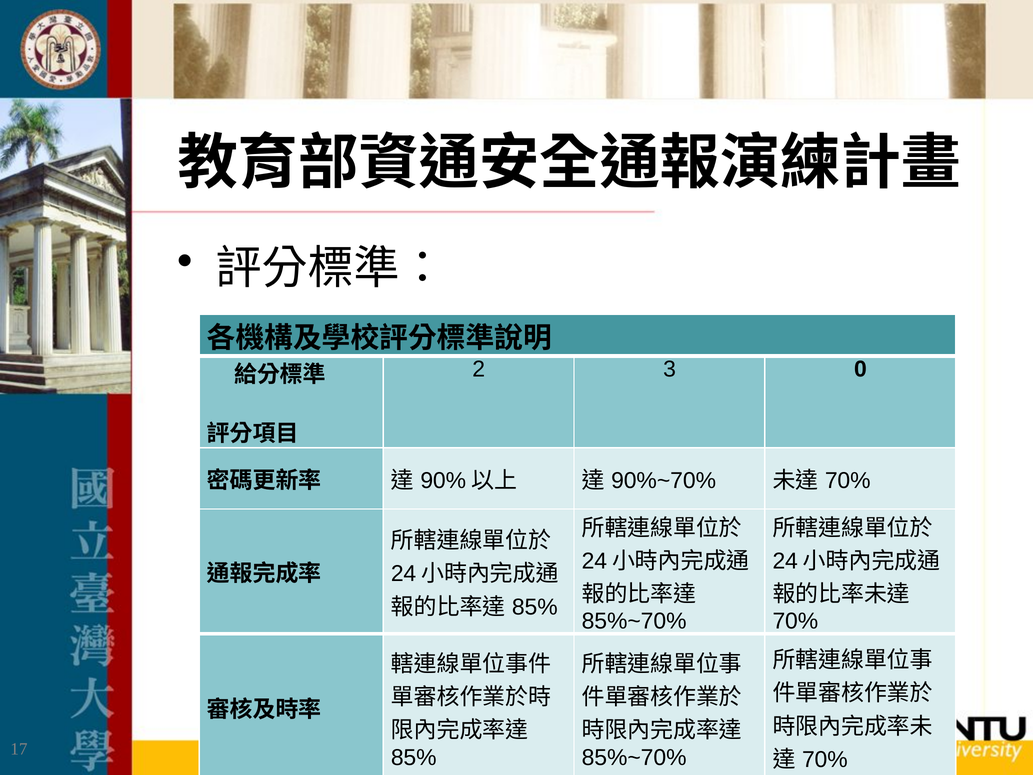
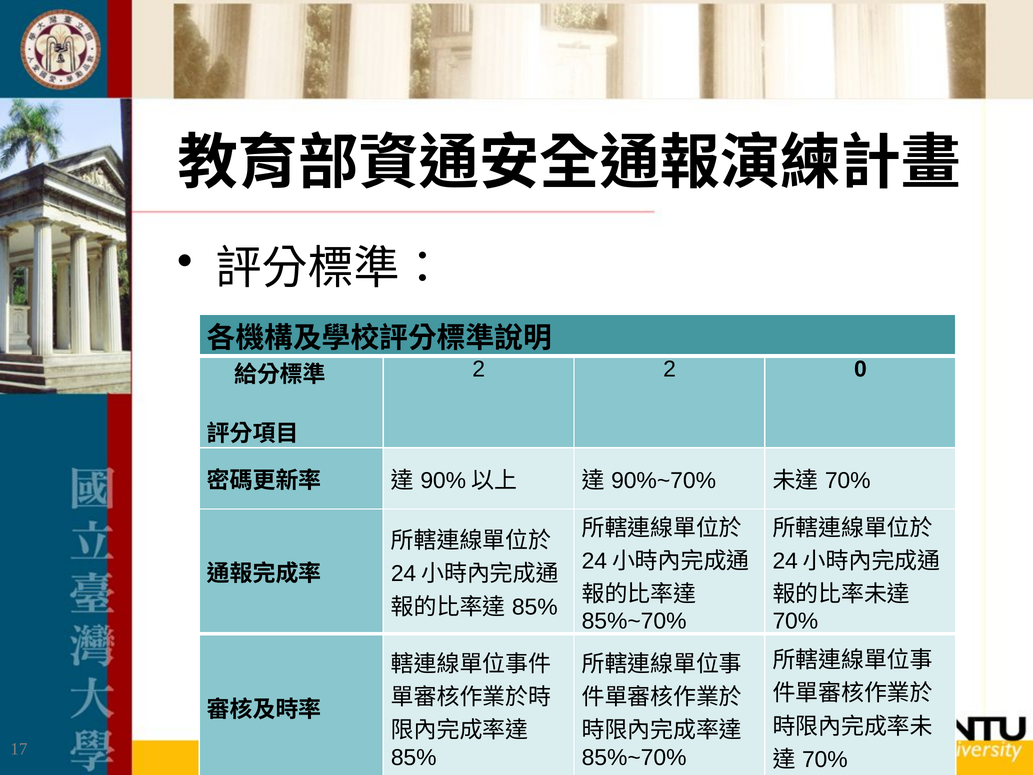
2 3: 3 -> 2 (670, 369)
